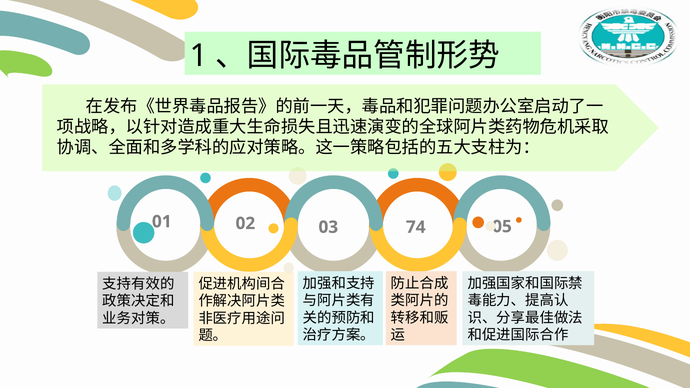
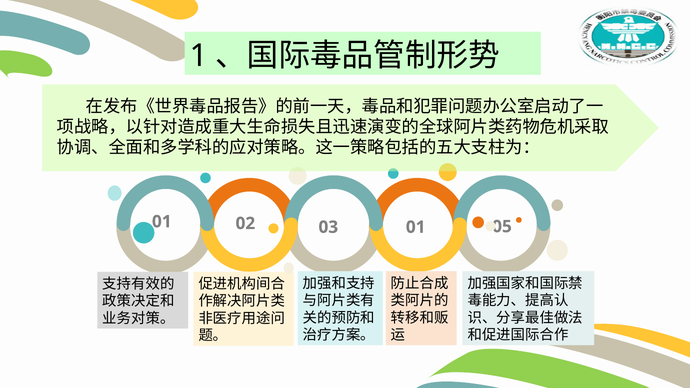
03 74: 74 -> 01 (416, 227)
